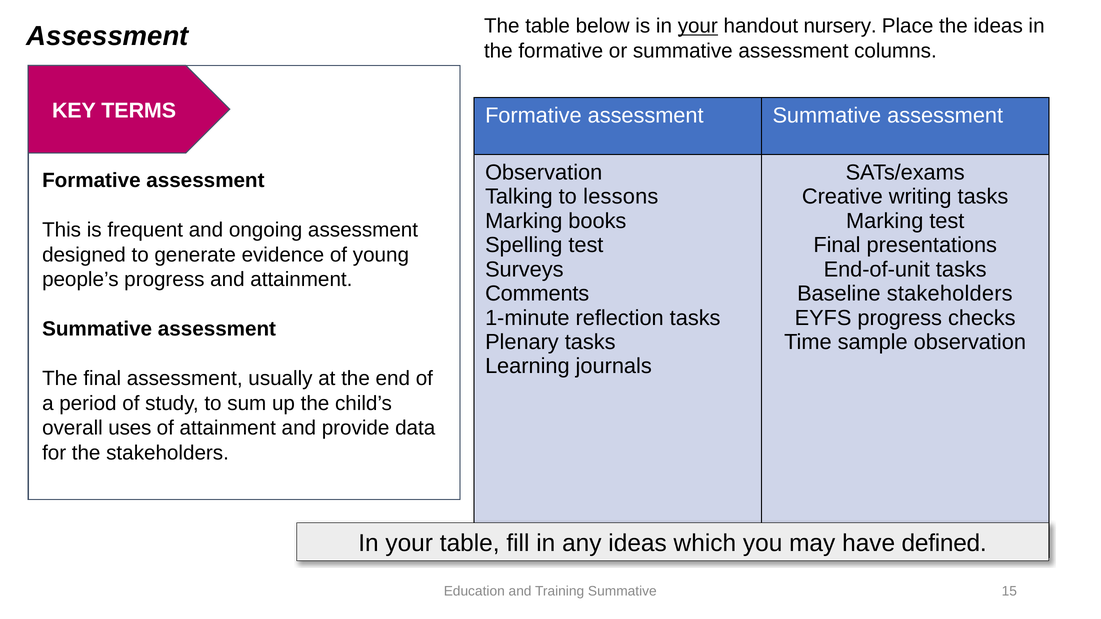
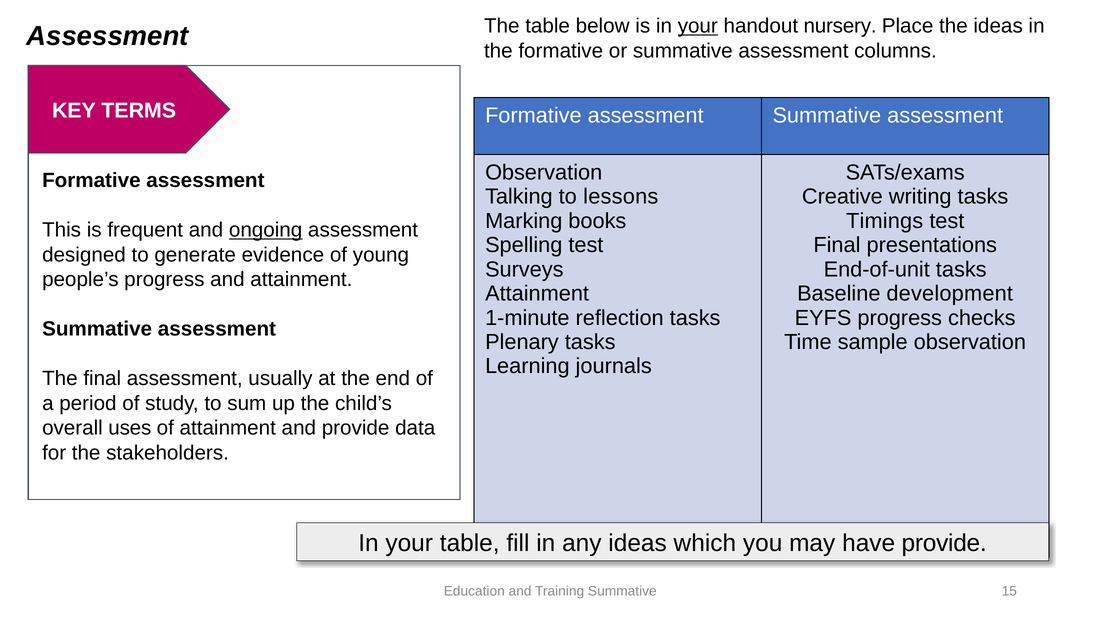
Marking: Marking -> Timings (885, 221)
ongoing underline: none -> present (266, 230)
Comments: Comments -> Attainment (537, 294)
Baseline stakeholders: stakeholders -> development (950, 294)
have defined: defined -> provide (944, 544)
